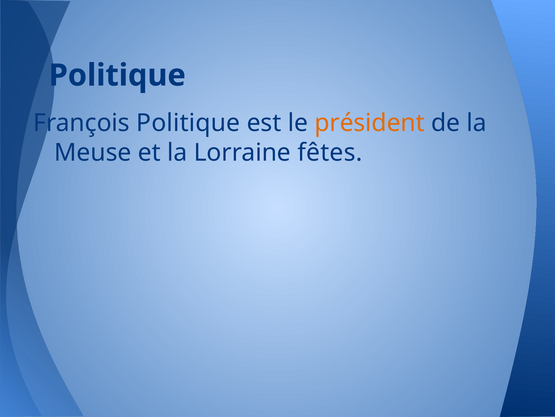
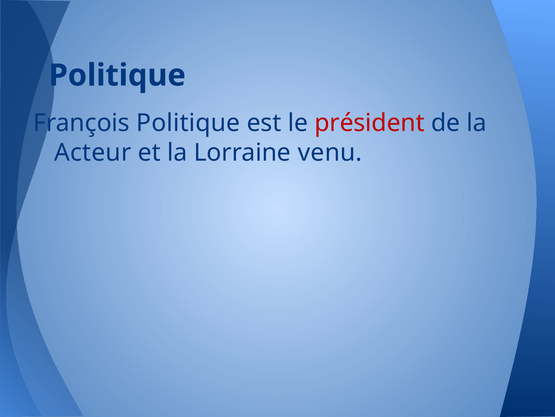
président colour: orange -> red (370, 123)
Meuse: Meuse -> Acteur (93, 152)
fêtes: fêtes -> venu (330, 152)
